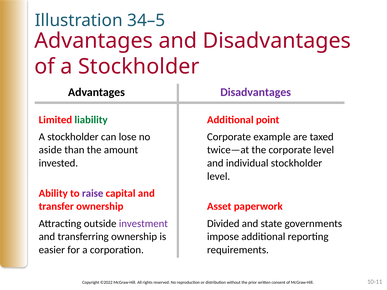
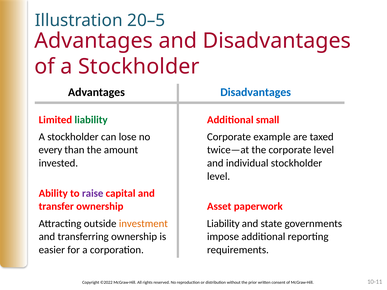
34–5: 34–5 -> 20–5 (146, 21)
Disadvantages colour: purple -> blue (256, 92)
point: point -> small (268, 120)
aside: aside -> every (50, 150)
investment colour: purple -> orange (143, 224)
Divided: Divided -> Liability (223, 224)
